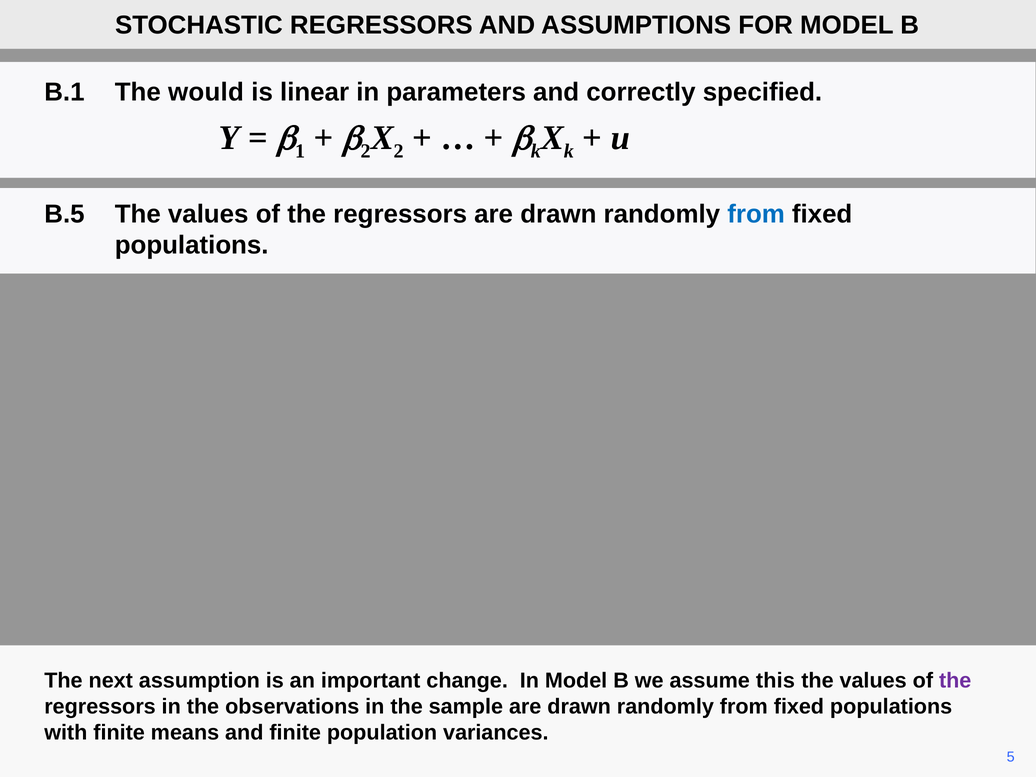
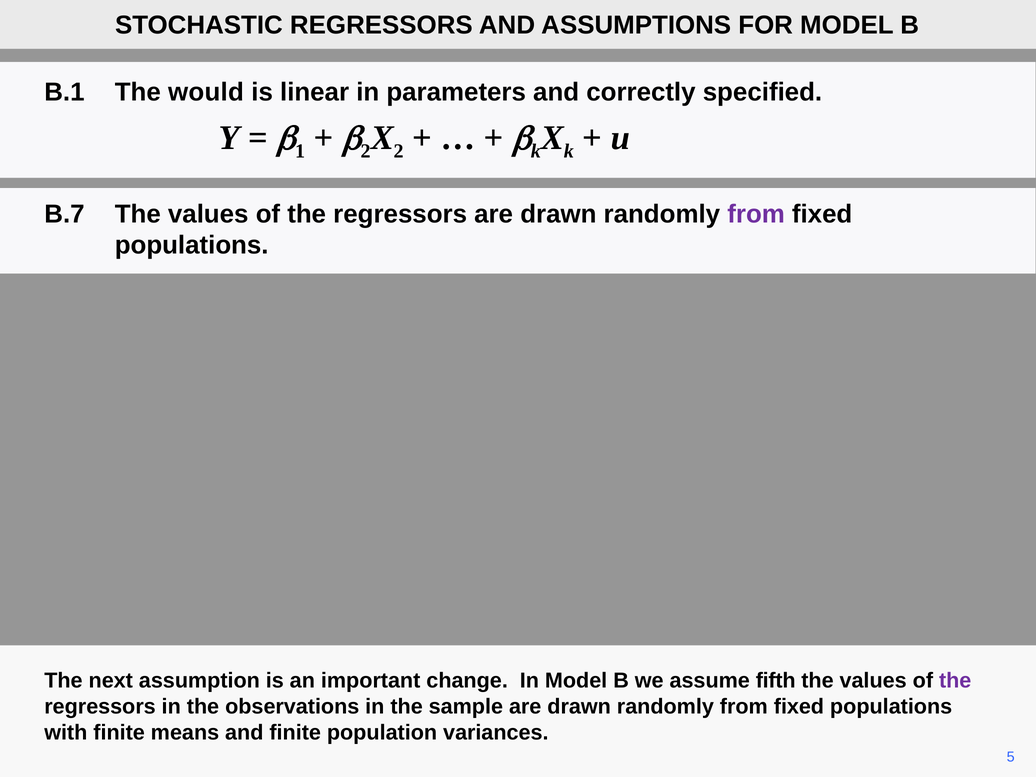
B.5: B.5 -> B.7 (64, 214)
from colour: blue -> purple (756, 214)
this: this -> fifth (776, 681)
